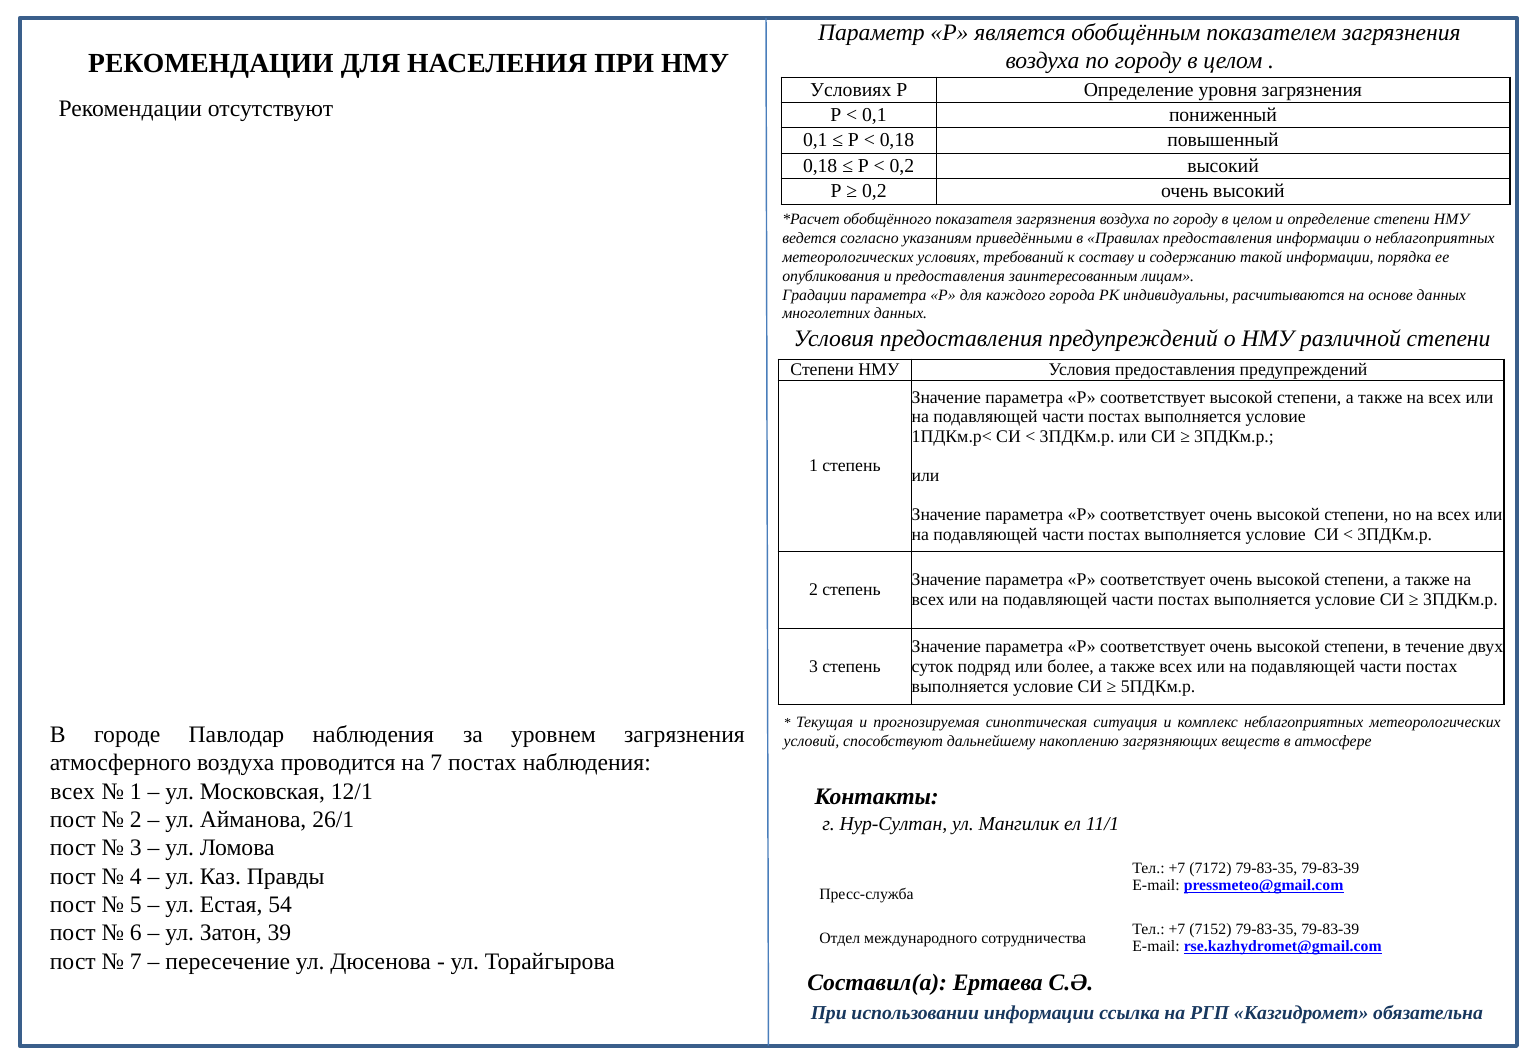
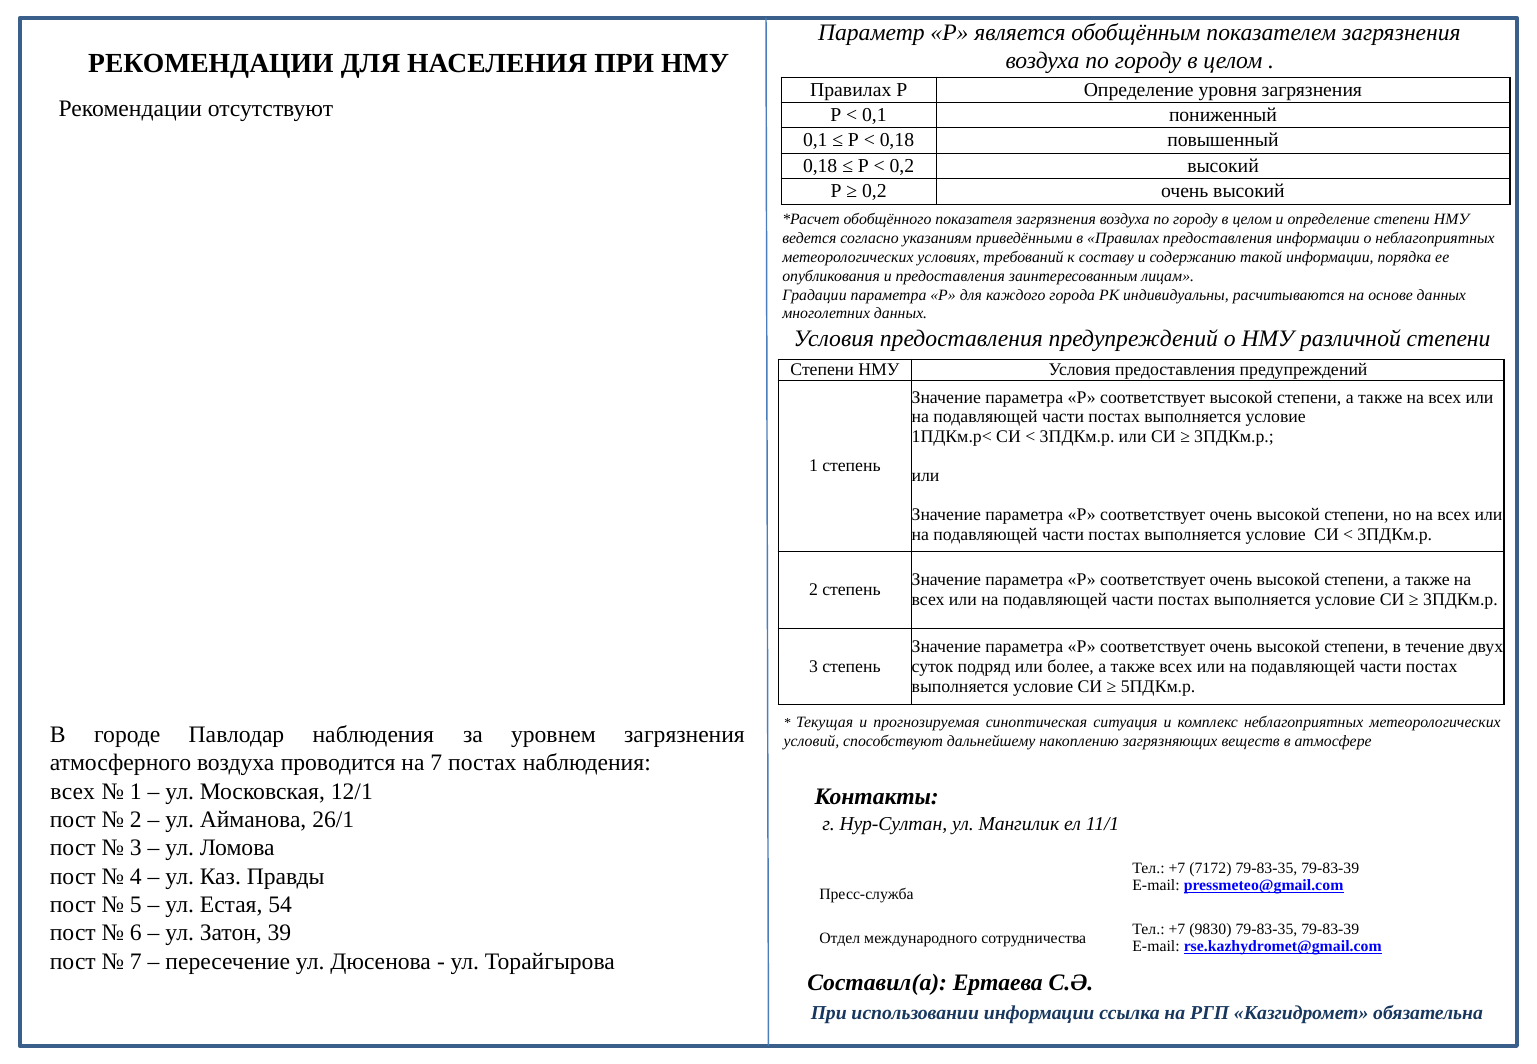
Условиях: Условиях -> Правилах (851, 90)
7152: 7152 -> 9830 (1210, 929)
